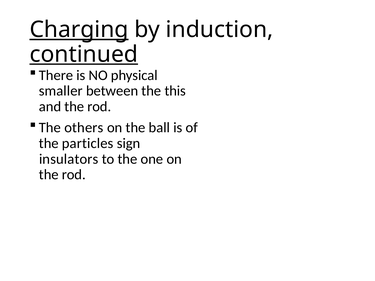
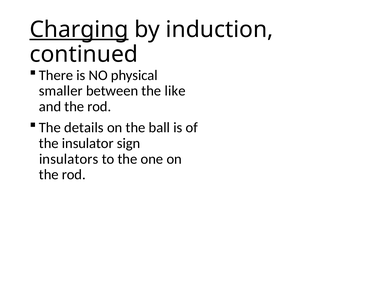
continued underline: present -> none (84, 54)
this: this -> like (175, 91)
others: others -> details (84, 128)
particles: particles -> insulator (88, 143)
